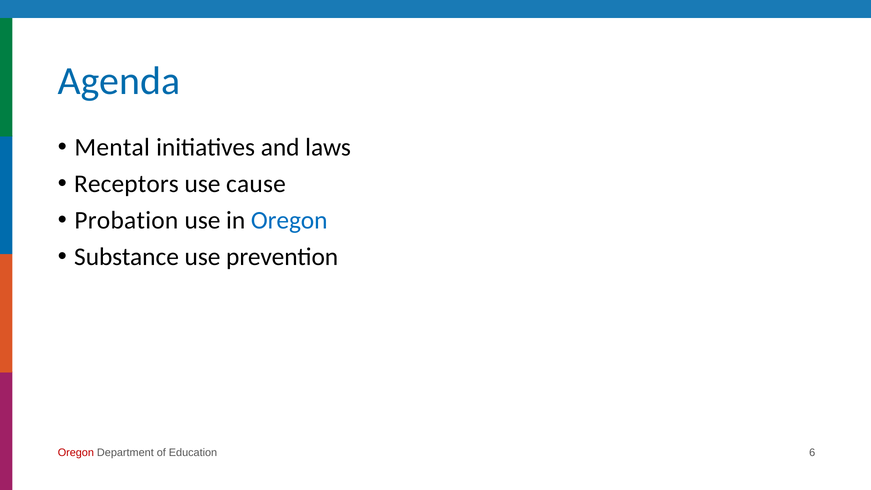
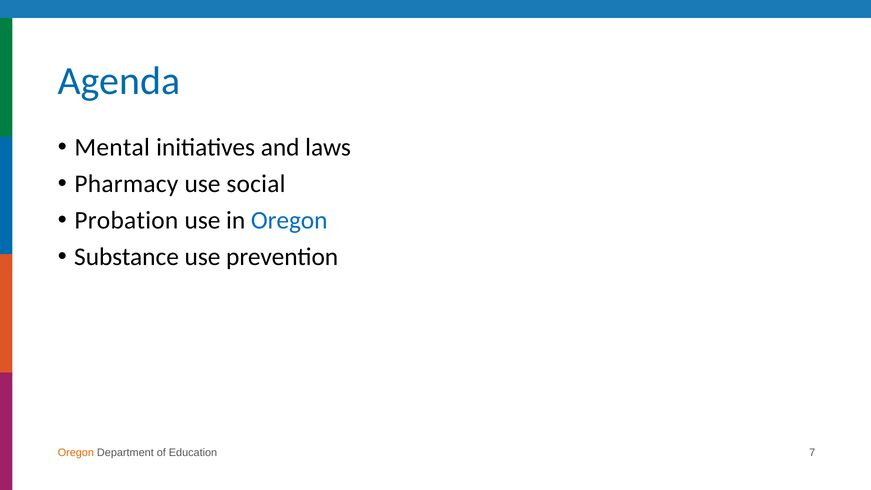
Receptors: Receptors -> Pharmacy (126, 184)
cause: cause -> social (256, 184)
Oregon colour: red -> orange (76, 452)
6: 6 -> 7 (812, 452)
